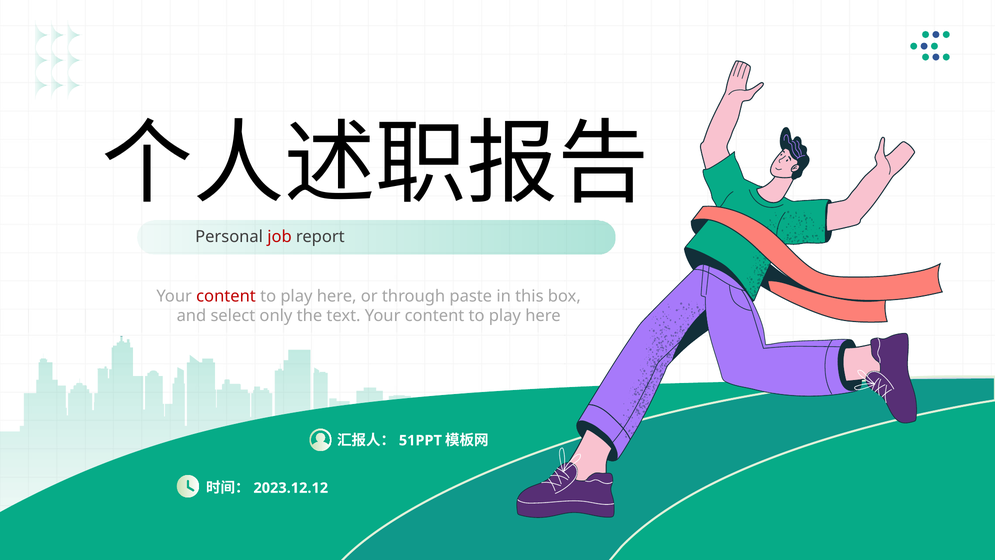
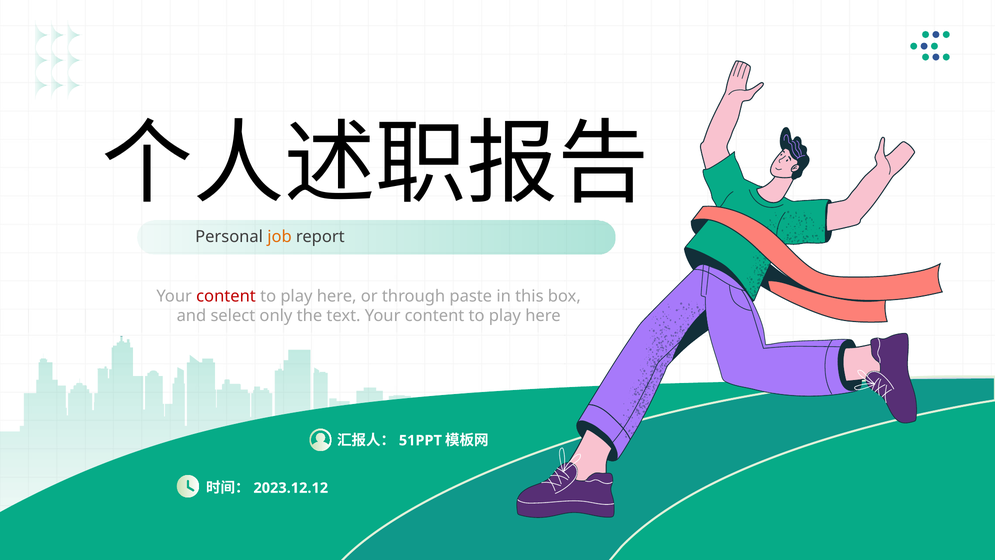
job colour: red -> orange (280, 237)
